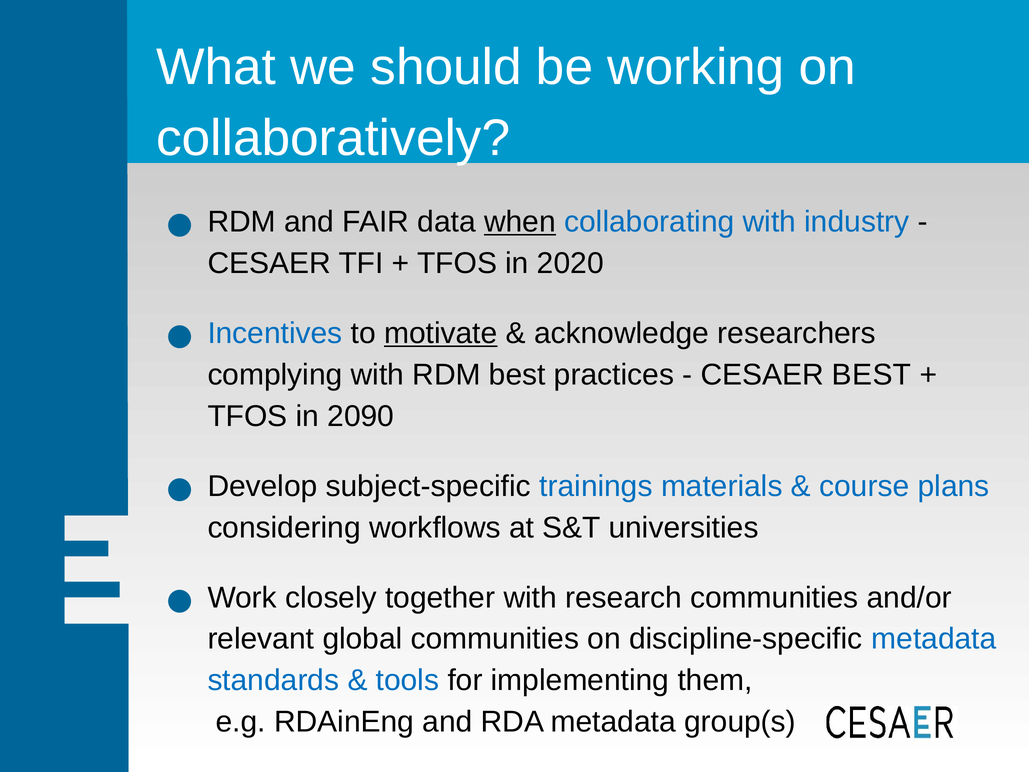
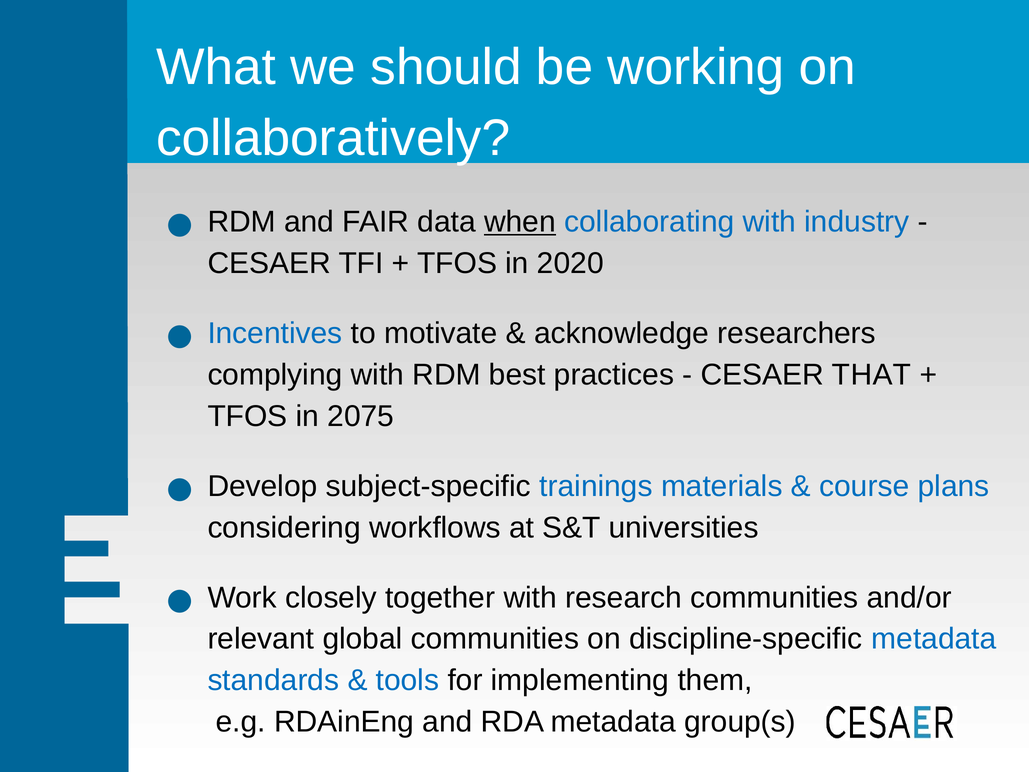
motivate underline: present -> none (441, 333)
CESAER BEST: BEST -> THAT (872, 375)
2090: 2090 -> 2075 (361, 416)
